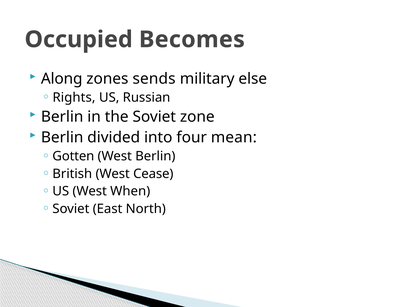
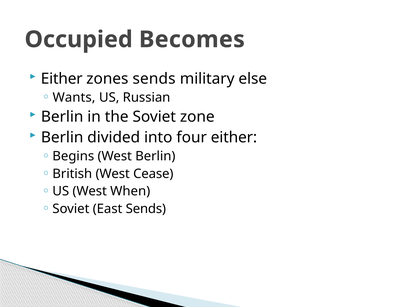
Along: Along -> Either (62, 79)
Rights: Rights -> Wants (74, 98)
four mean: mean -> either (234, 138)
Gotten: Gotten -> Begins (73, 157)
East North: North -> Sends (146, 209)
